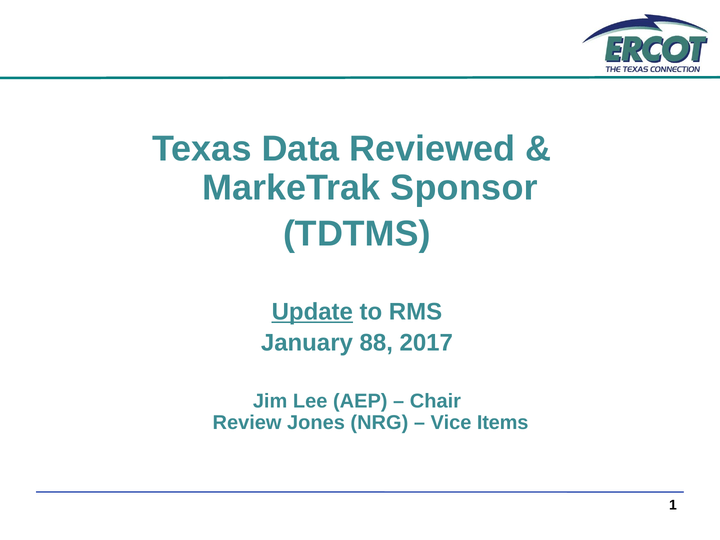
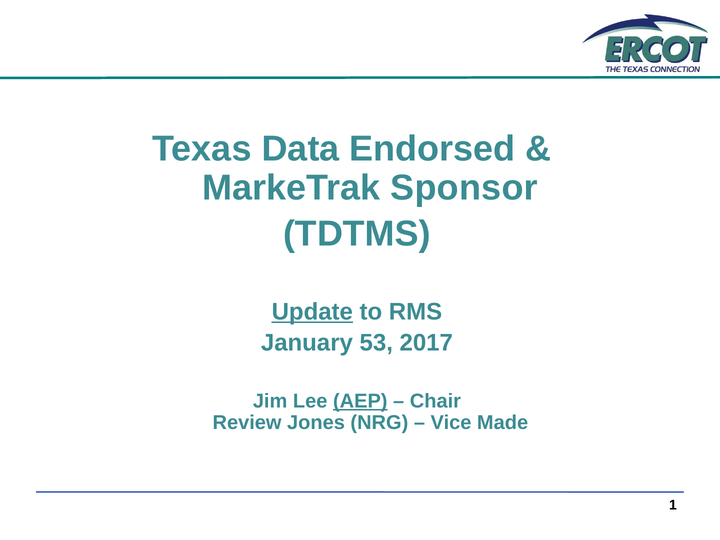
Reviewed: Reviewed -> Endorsed (432, 149)
88: 88 -> 53 (376, 343)
AEP underline: none -> present (360, 401)
Items: Items -> Made (503, 423)
